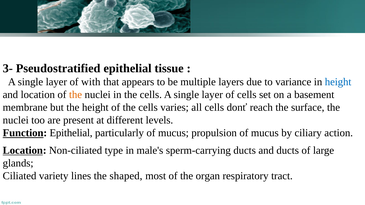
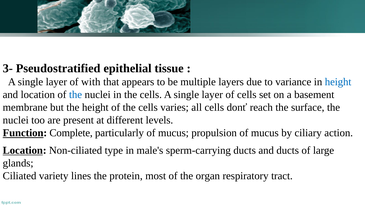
the colour: orange -> blue (76, 95)
Function Epithelial: Epithelial -> Complete (71, 133)
shaped: shaped -> protein (126, 176)
